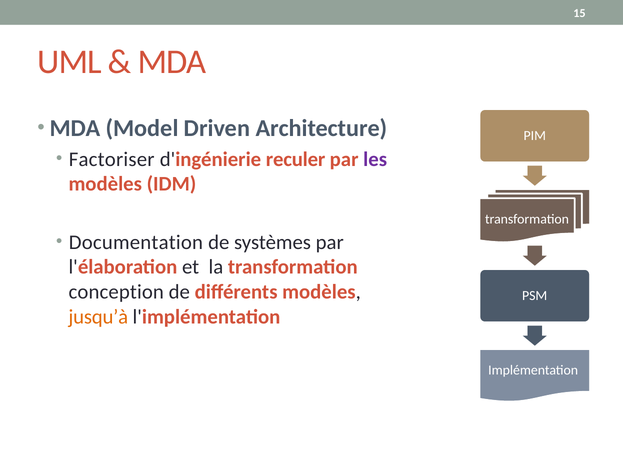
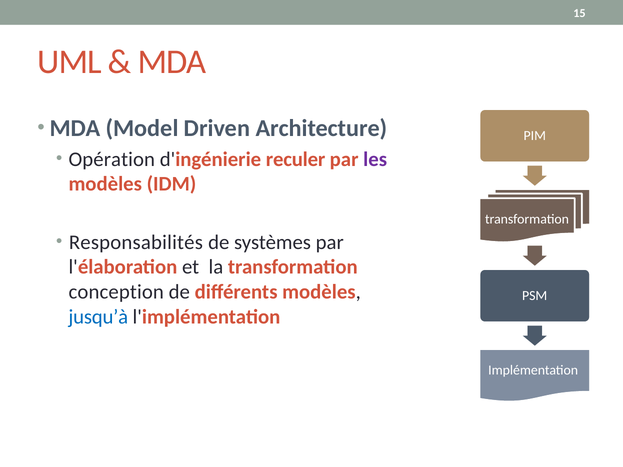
Factoriser: Factoriser -> Opération (112, 159)
Documentation: Documentation -> Responsabilités (136, 242)
jusqu’à colour: orange -> blue (98, 317)
